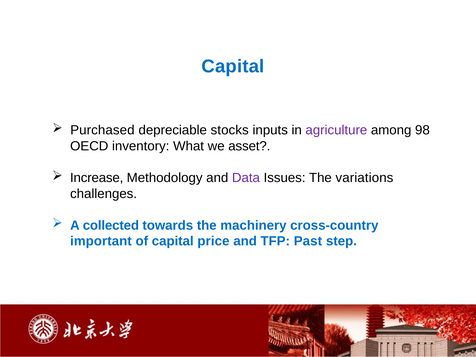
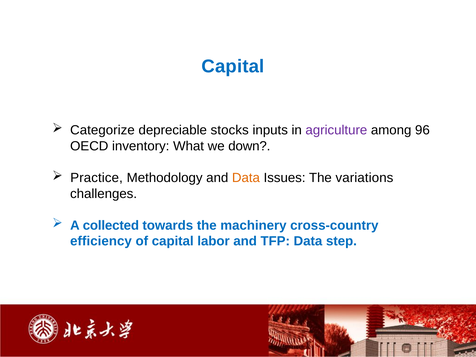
Purchased: Purchased -> Categorize (102, 130)
98: 98 -> 96 (422, 130)
asset: asset -> down (249, 146)
Increase: Increase -> Practice (97, 178)
Data colour: purple -> orange (246, 178)
important: important -> efficiency (101, 241)
price: price -> labor (214, 241)
TFP Past: Past -> Data (308, 241)
